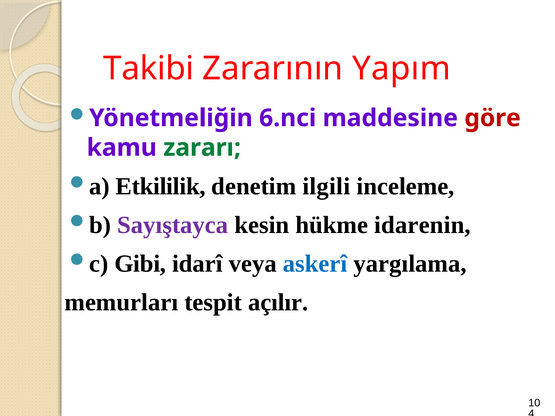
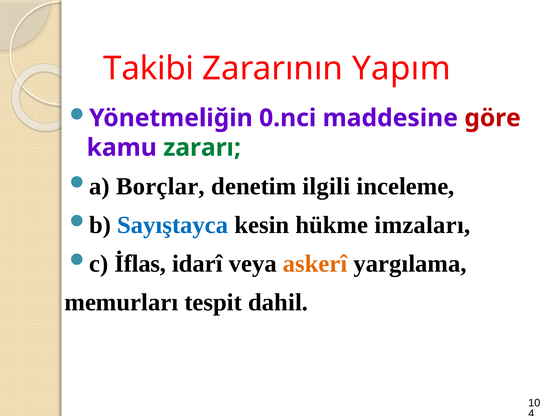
6.nci: 6.nci -> 0.nci (288, 118)
Etkililik: Etkililik -> Borçlar (160, 186)
Sayıştayca colour: purple -> blue (173, 225)
idarenin: idarenin -> imzaları (422, 225)
Gibi: Gibi -> İflas (140, 264)
askerî colour: blue -> orange (315, 264)
açılır: açılır -> dahil (278, 302)
